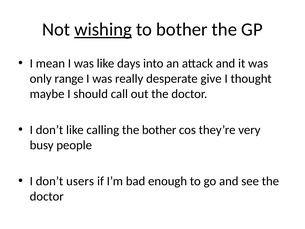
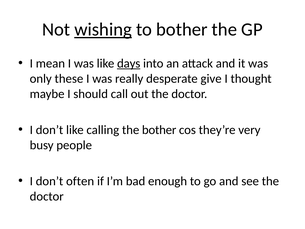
days underline: none -> present (129, 63)
range: range -> these (69, 79)
users: users -> often (80, 181)
